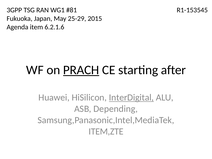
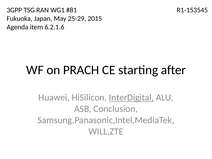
PRACH underline: present -> none (81, 70)
Depending: Depending -> Conclusion (116, 109)
ITEM,ZTE: ITEM,ZTE -> WILL,ZTE (106, 131)
